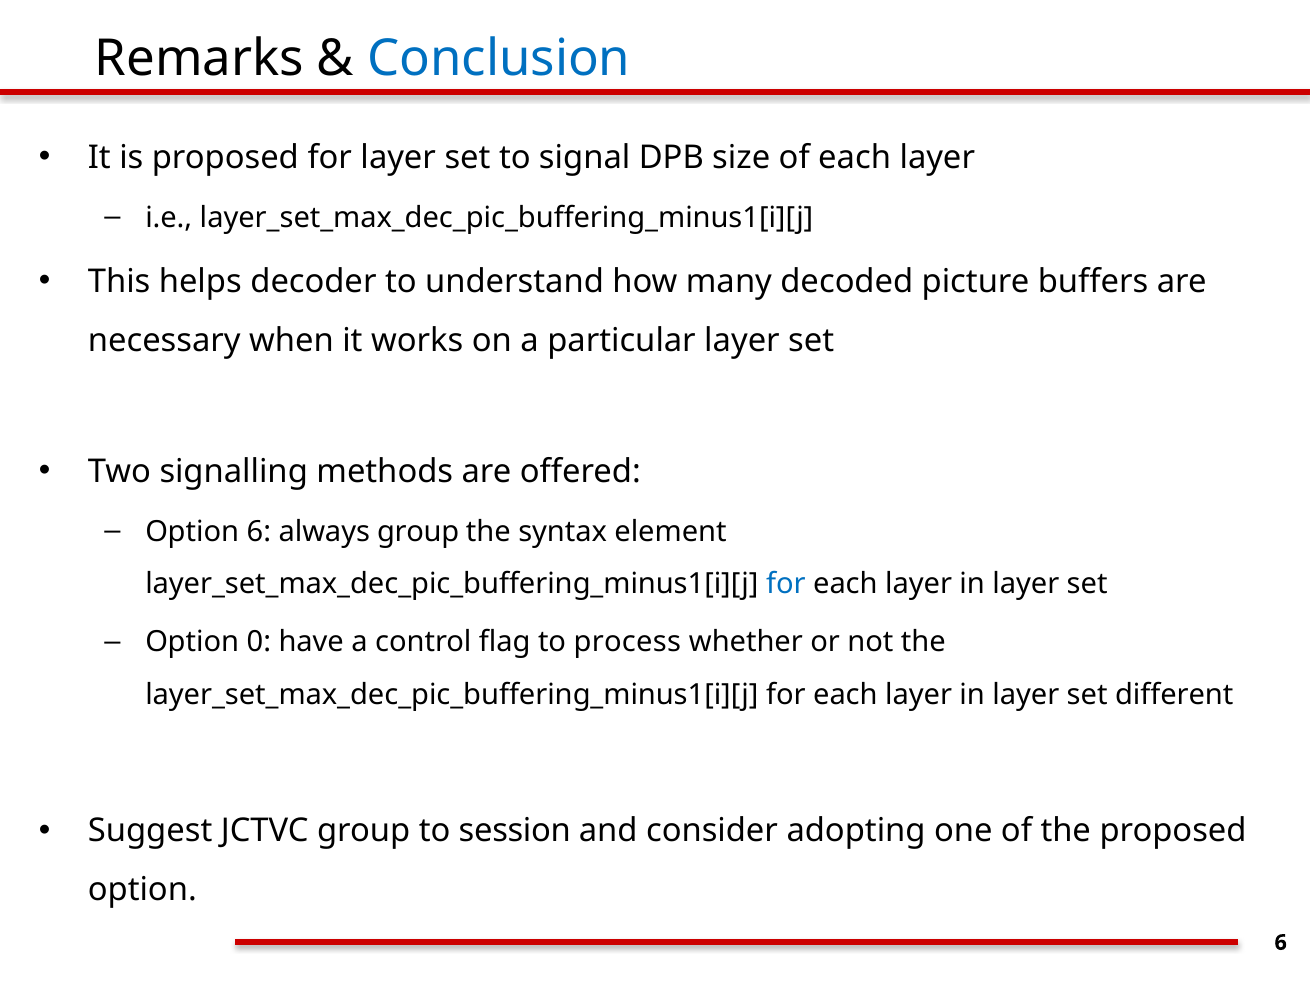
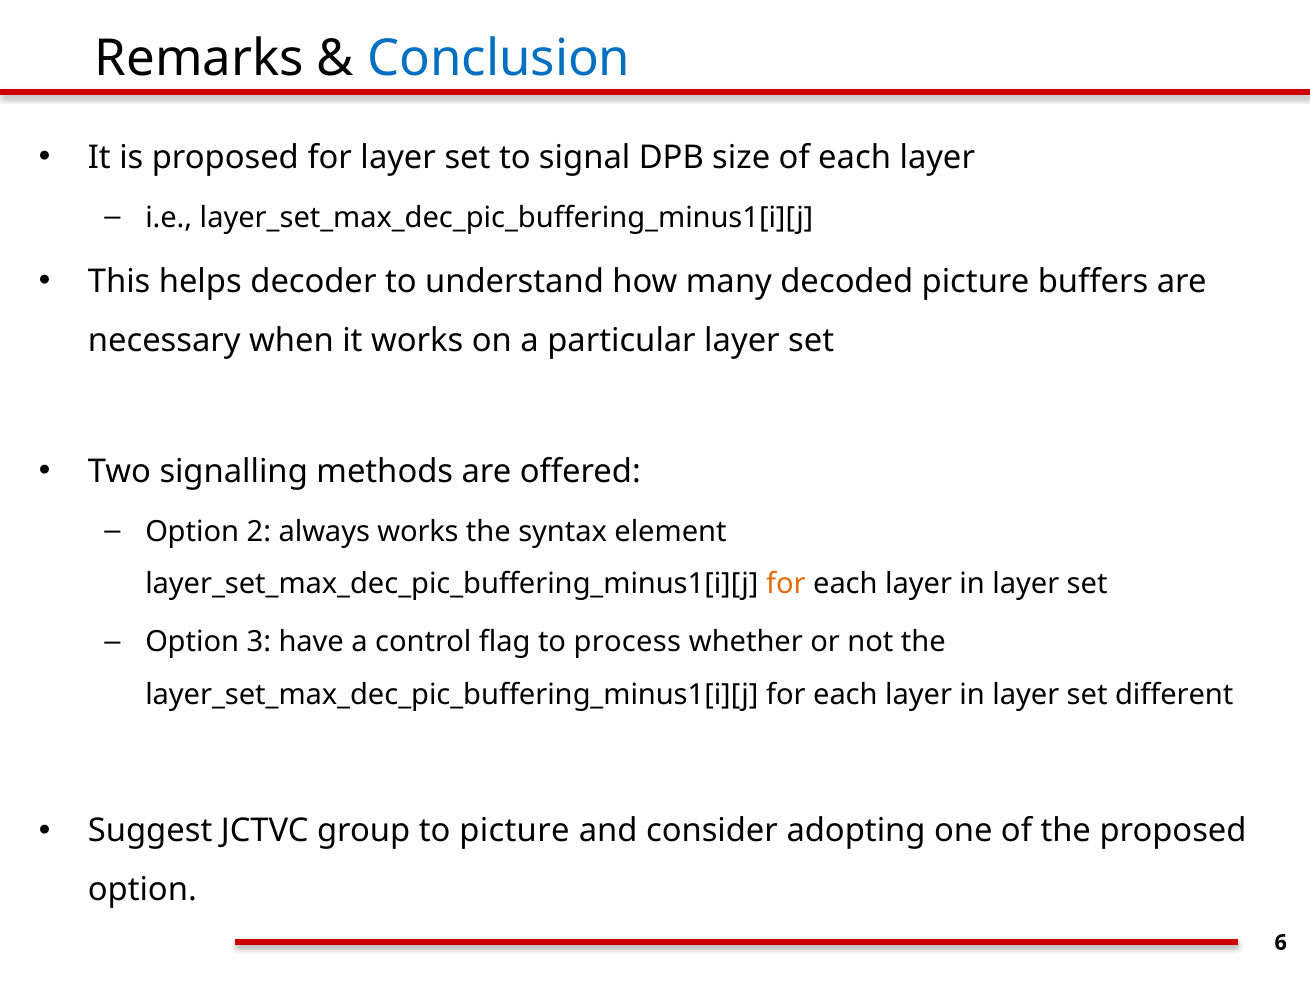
Option 6: 6 -> 2 (259, 531)
always group: group -> works (418, 531)
for colour: blue -> orange (786, 584)
0: 0 -> 3 (259, 642)
to session: session -> picture (514, 831)
